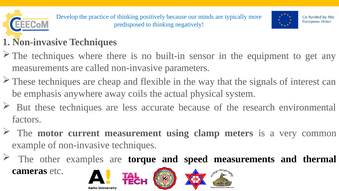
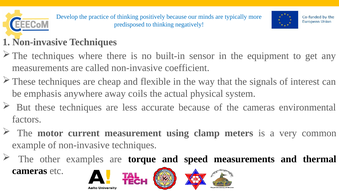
parameters: parameters -> coefficient (187, 68)
the research: research -> cameras (259, 107)
